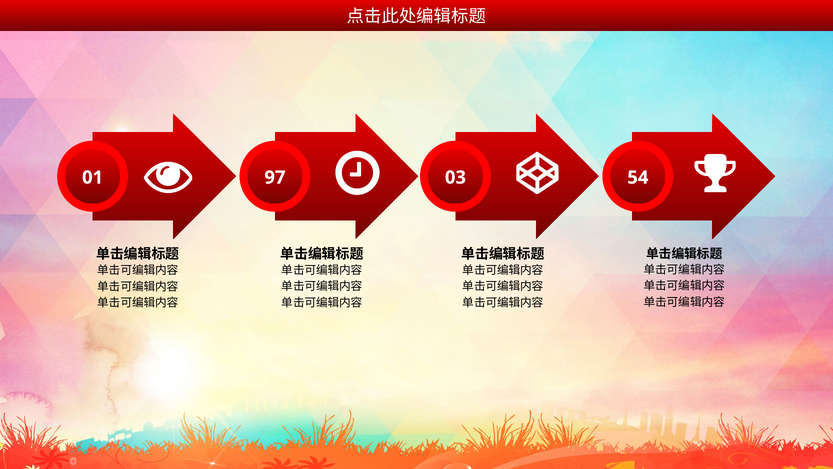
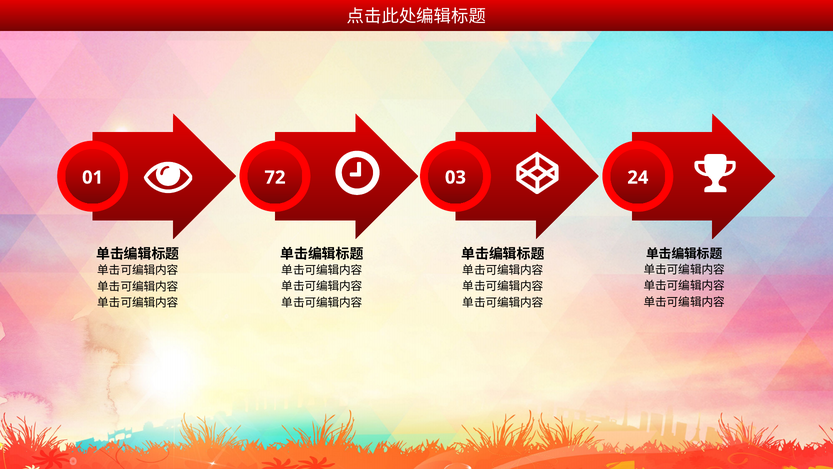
97: 97 -> 72 (275, 177)
54: 54 -> 24 (638, 177)
